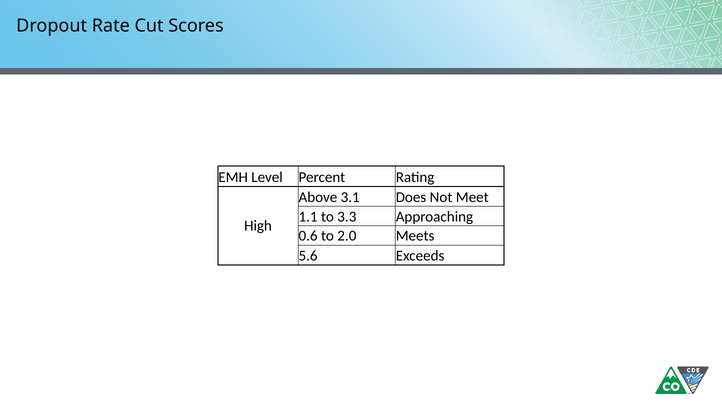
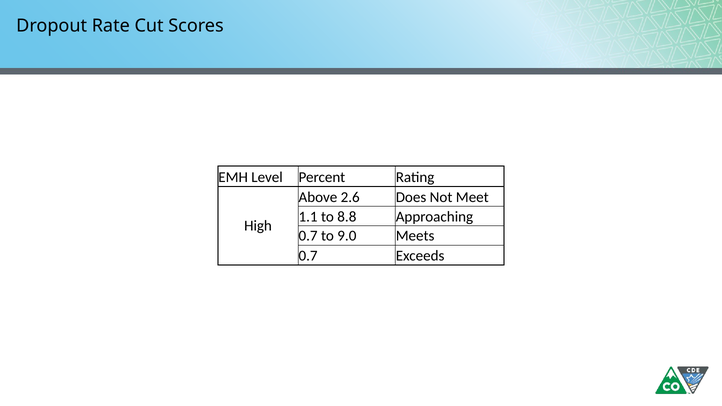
3.1: 3.1 -> 2.6 (350, 197)
3.3: 3.3 -> 8.8 (347, 217)
0.6: 0.6 -> 0.7 (308, 236)
2.0: 2.0 -> 9.0 (347, 236)
5.6: 5.6 -> 0.7 (308, 256)
